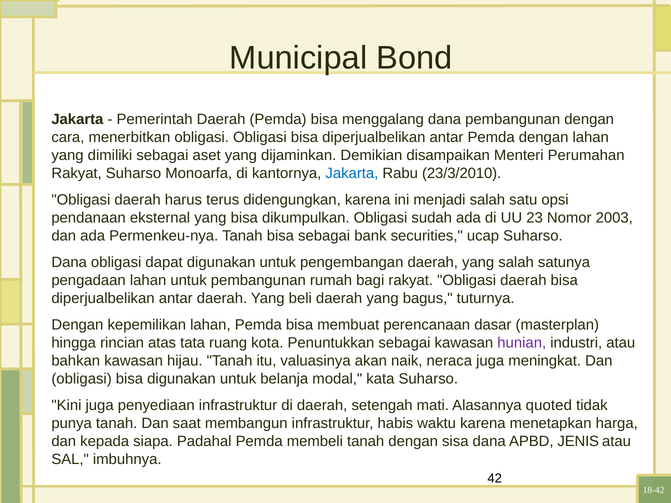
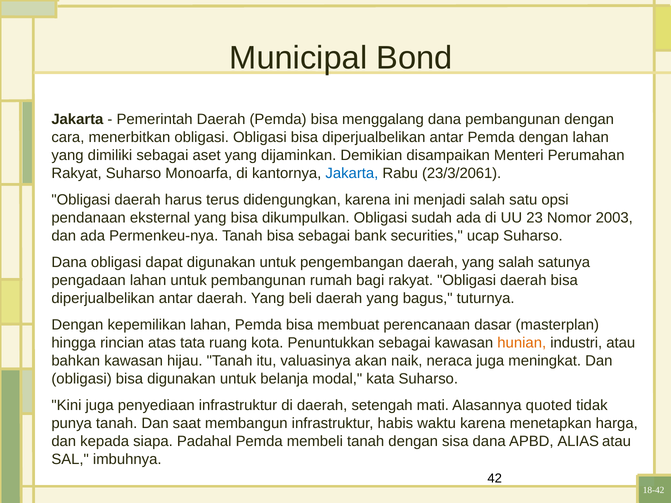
23/3/2010: 23/3/2010 -> 23/3/2061 (462, 173)
hunian colour: purple -> orange (522, 343)
JENIS: JENIS -> ALIAS (578, 441)
